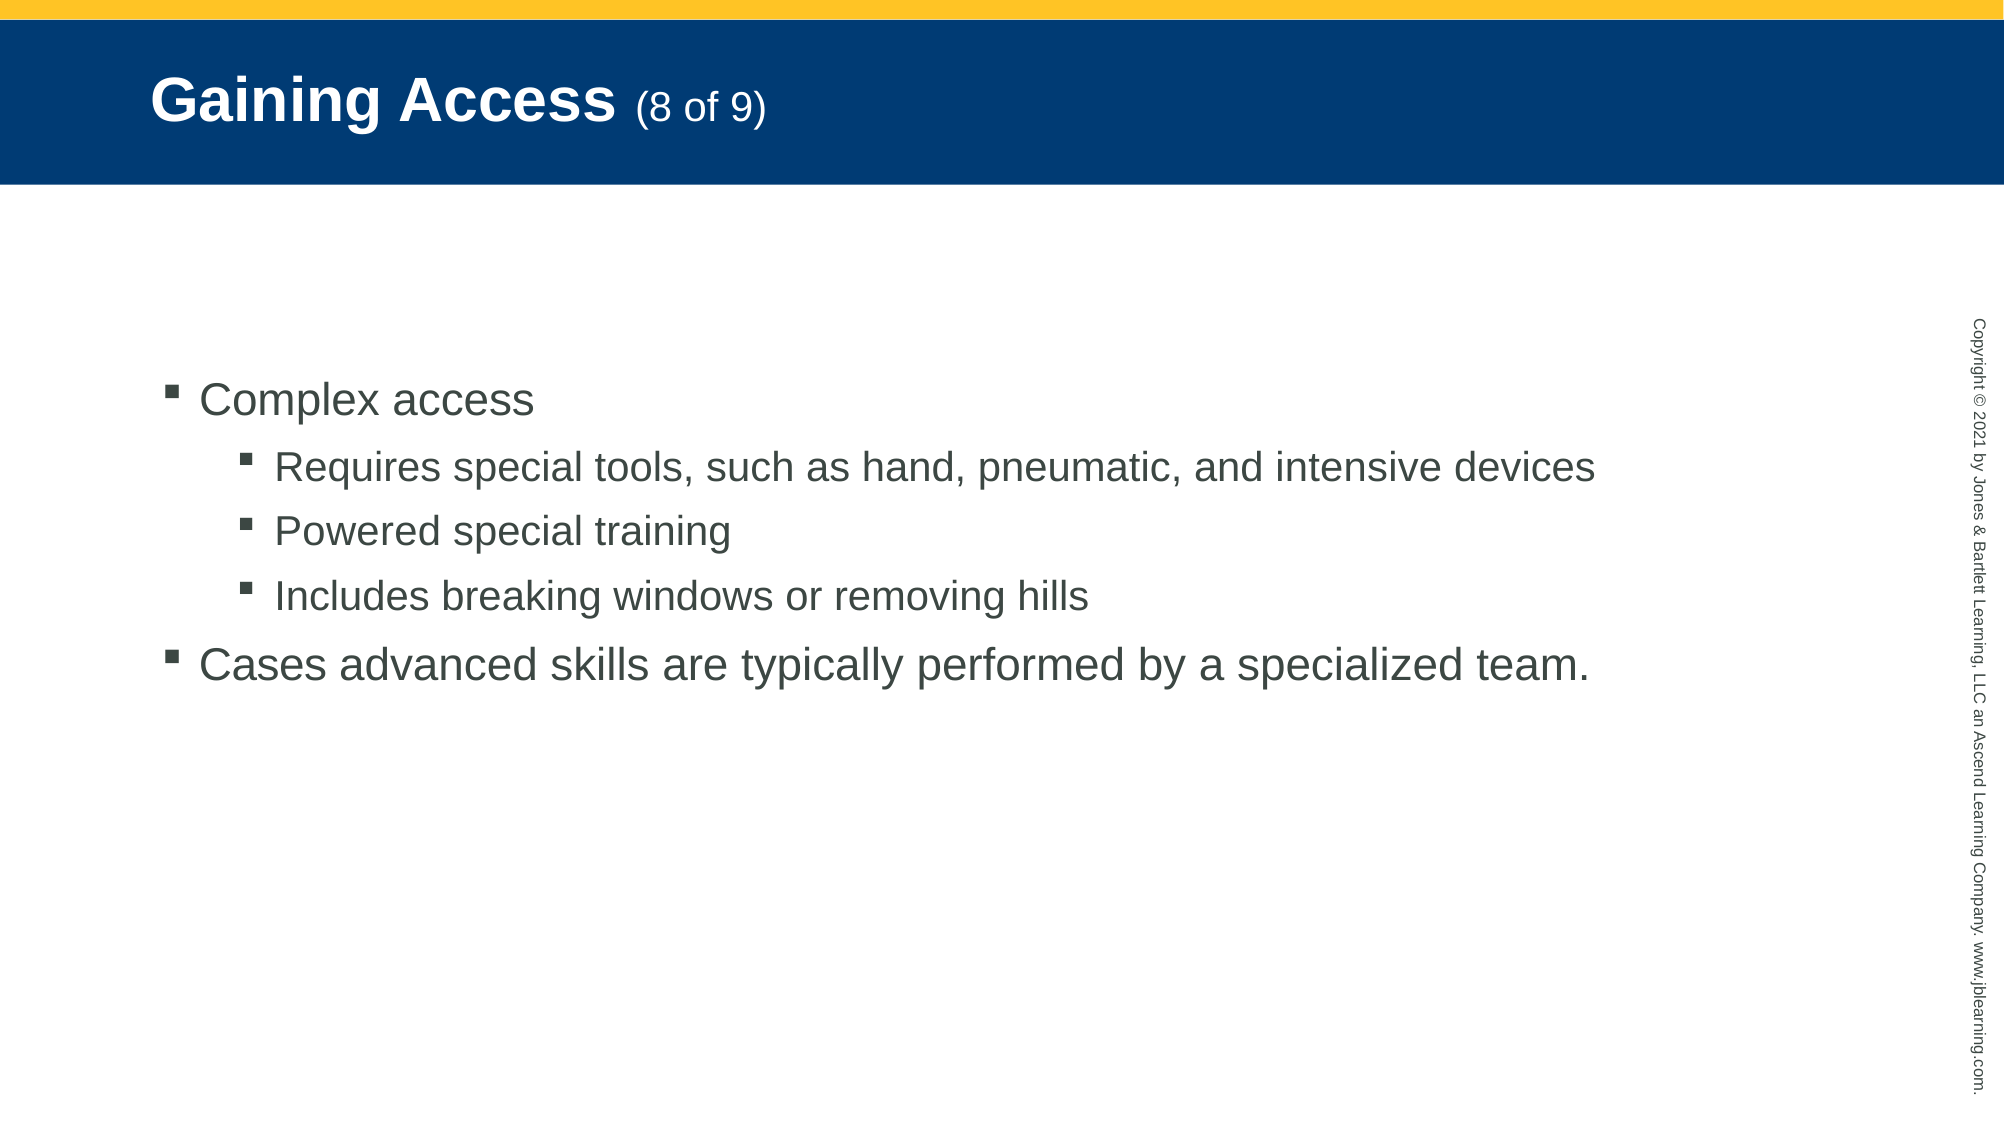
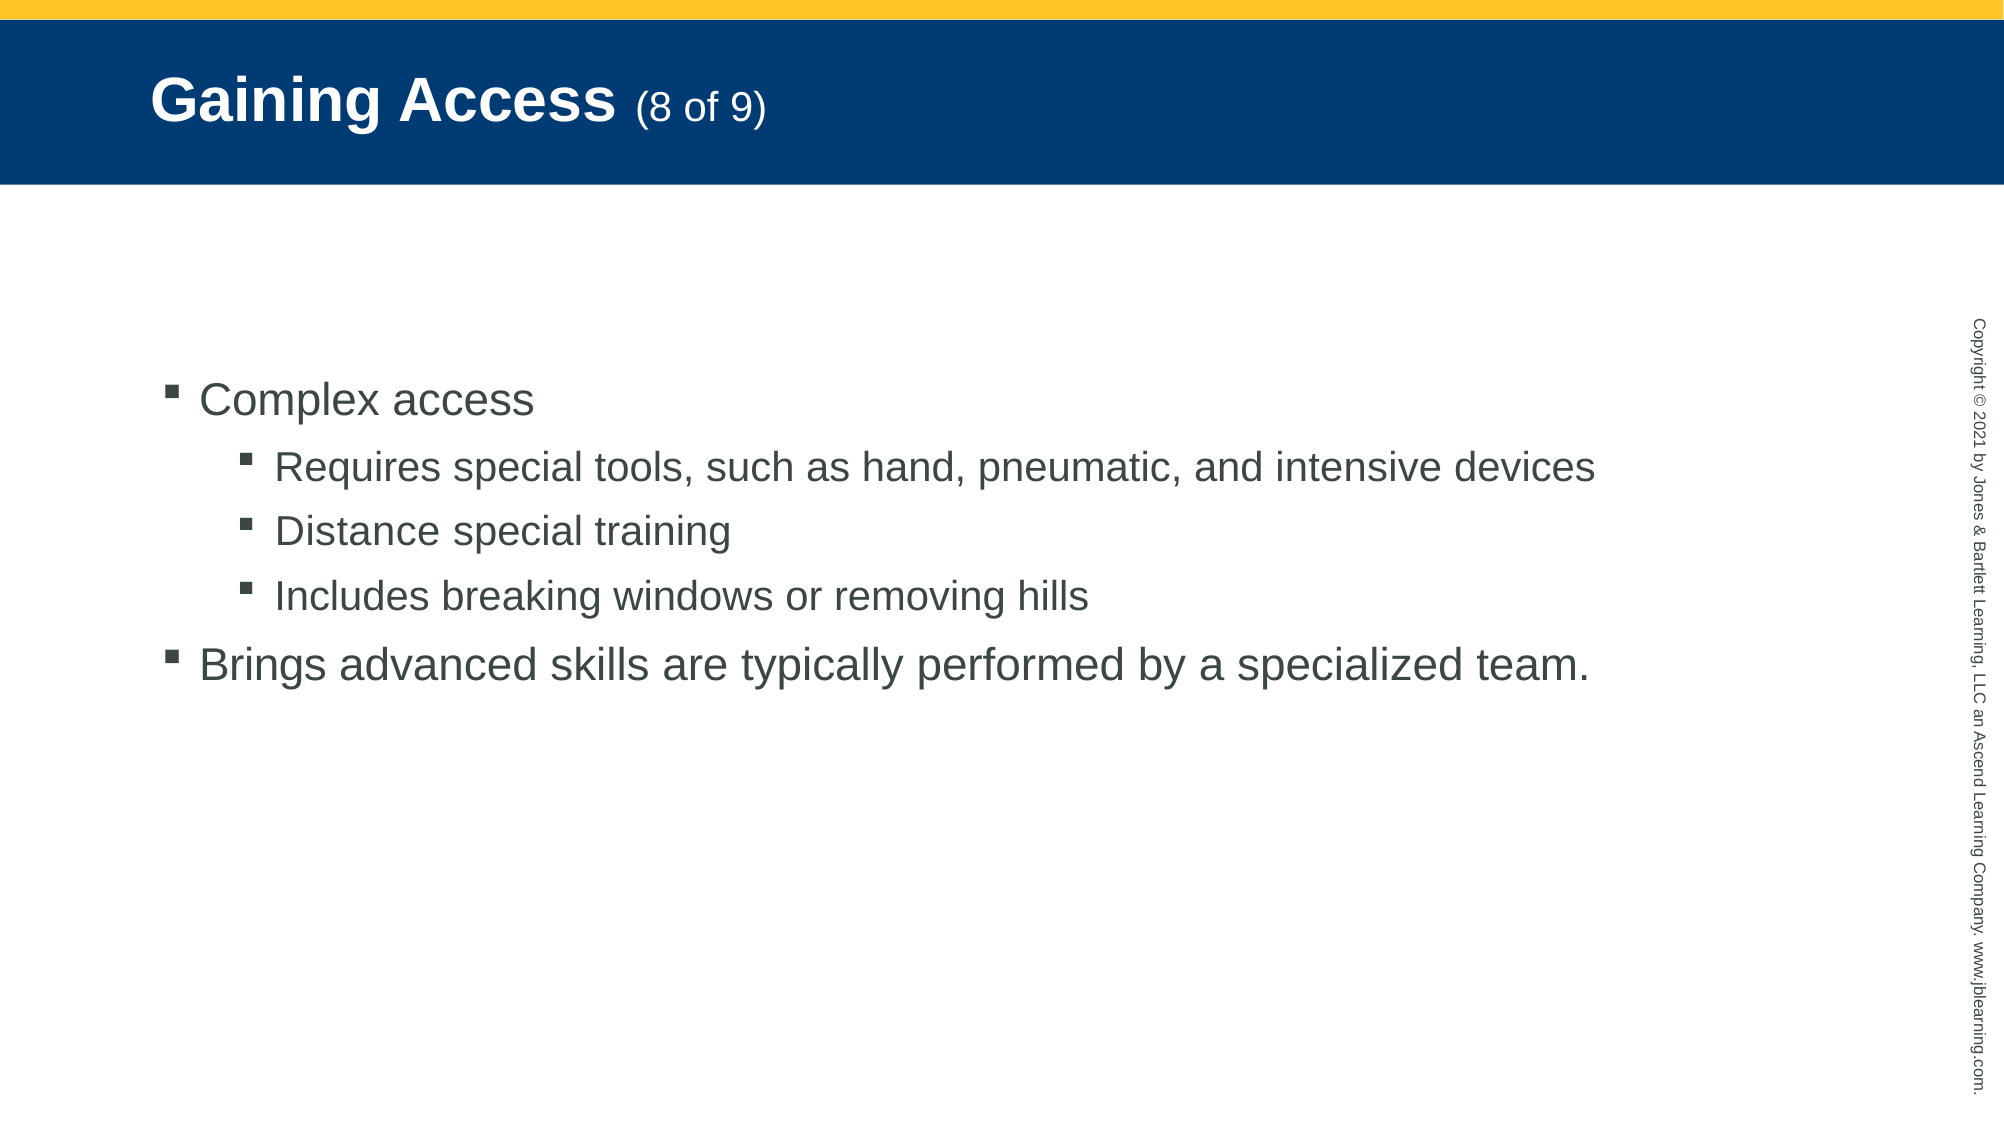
Powered: Powered -> Distance (358, 532)
Cases: Cases -> Brings (263, 666)
